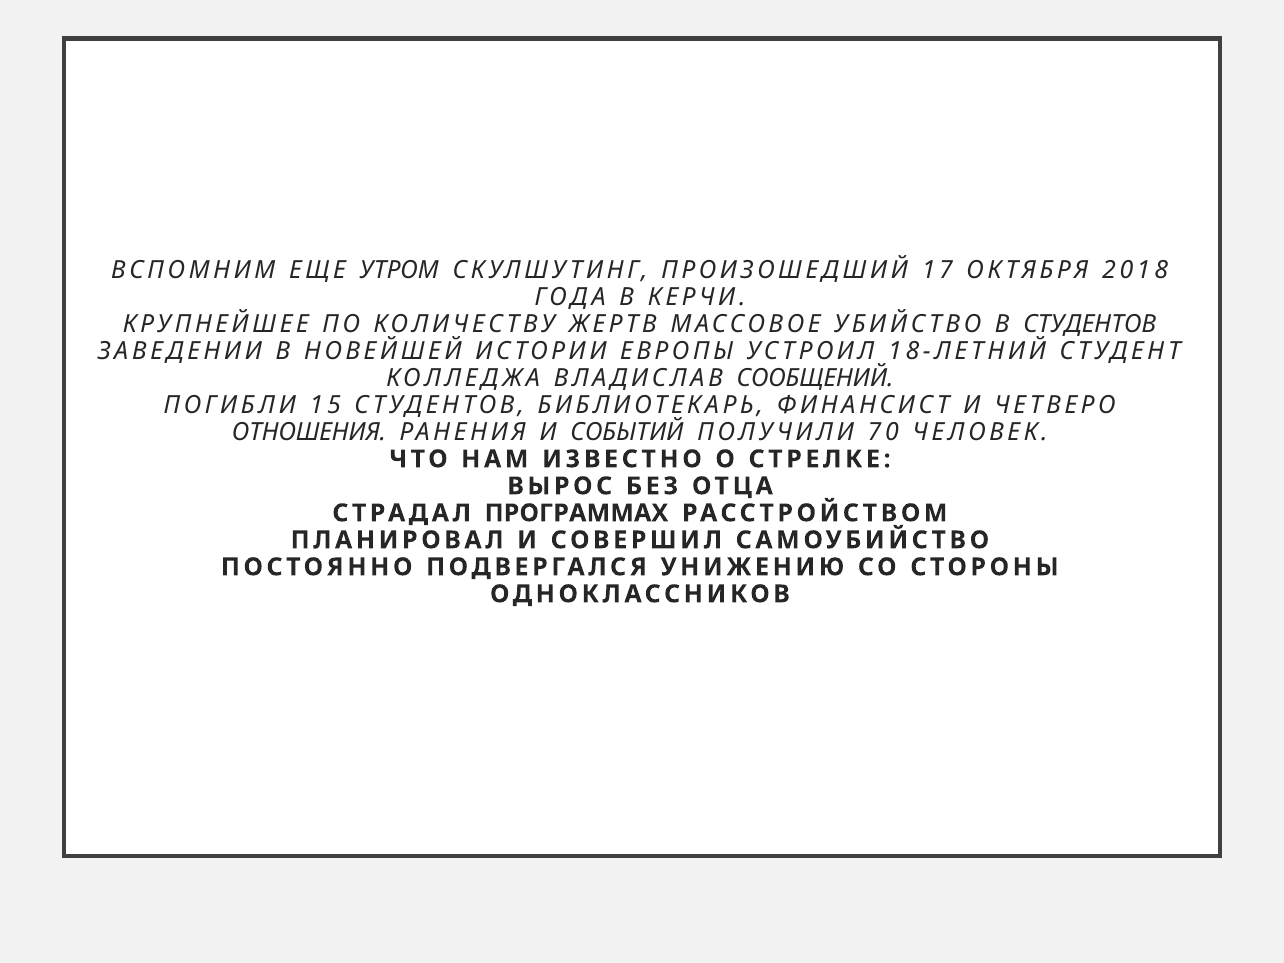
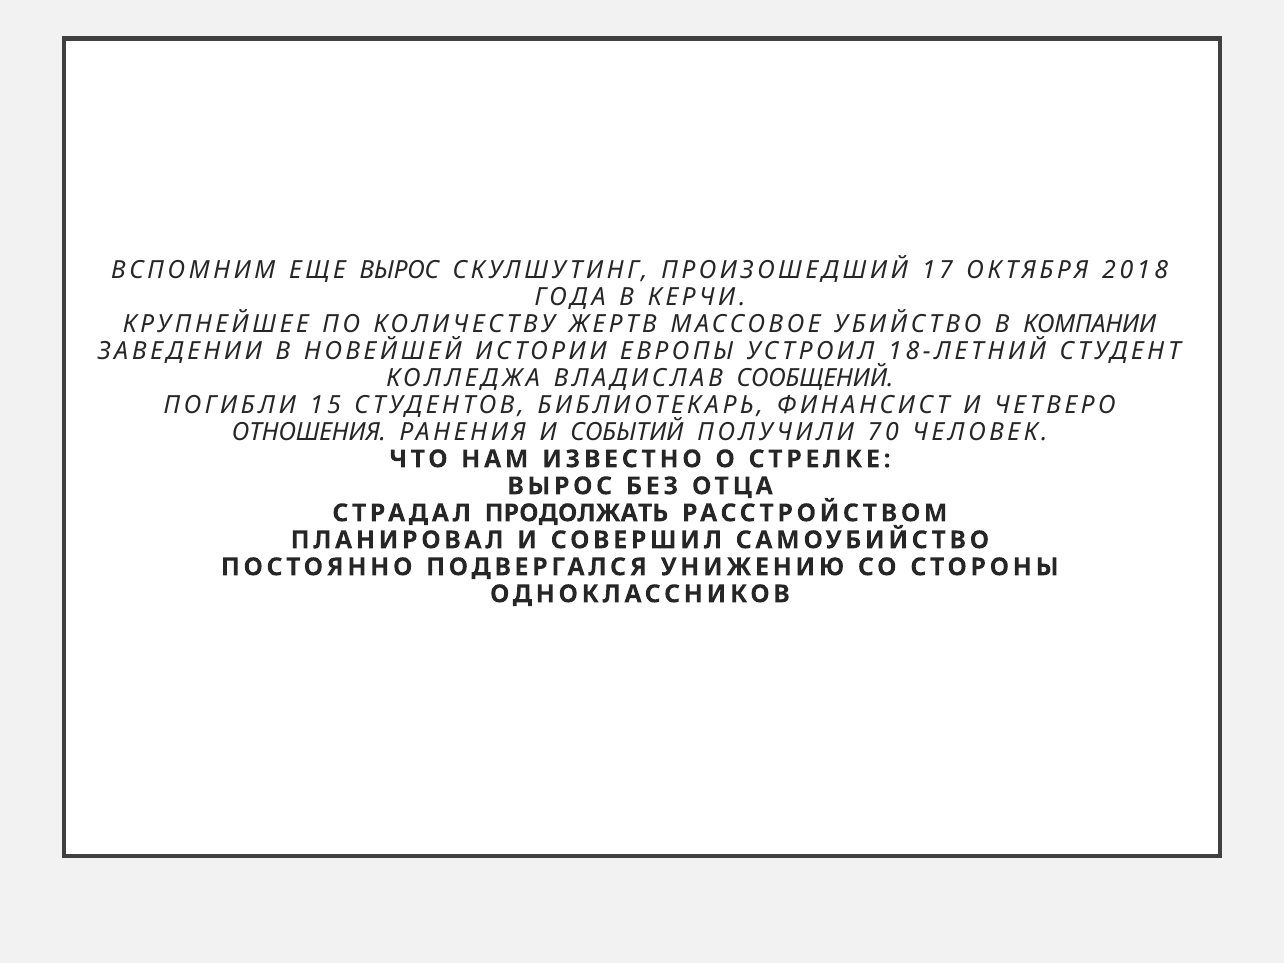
ЕЩЕ УТРОМ: УТРОМ -> ВЫРОС (399, 270)
В СТУДЕНТОВ: СТУДЕНТОВ -> КОМПАНИИ (1090, 324)
ПРОГРАММАХ: ПРОГРАММАХ -> ПРОДОЛЖАТЬ (576, 513)
